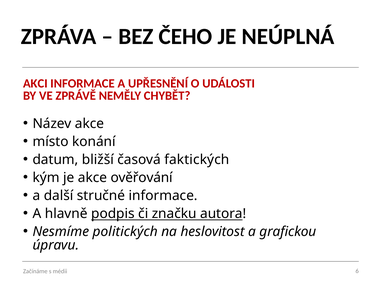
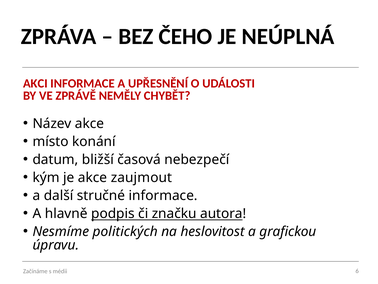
faktických: faktických -> nebezpečí (197, 159)
ověřování: ověřování -> zaujmout (141, 177)
